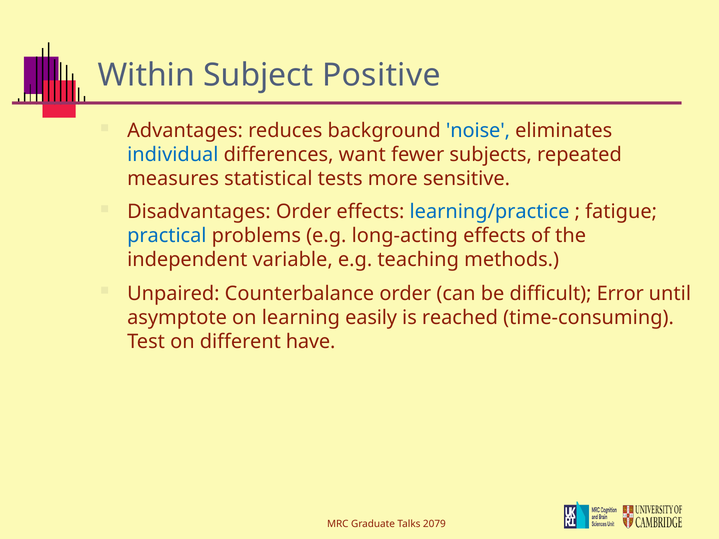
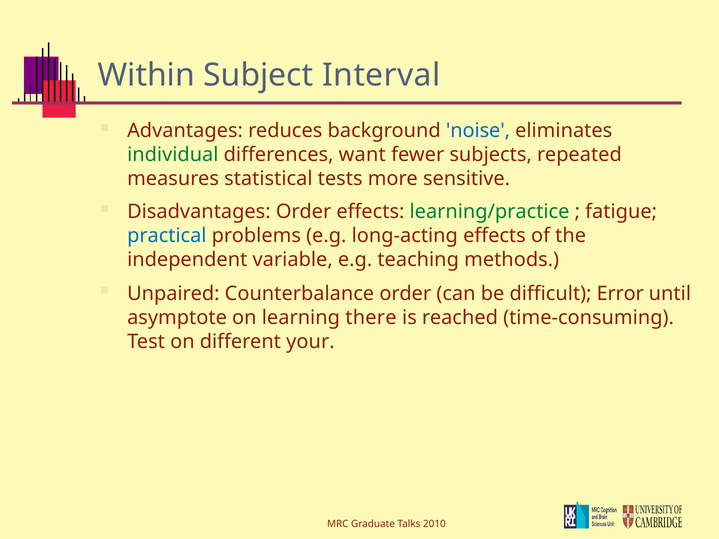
Positive: Positive -> Interval (381, 75)
individual colour: blue -> green (173, 155)
learning/practice colour: blue -> green (490, 212)
easily: easily -> there (371, 318)
have: have -> your (310, 342)
2079: 2079 -> 2010 (434, 524)
